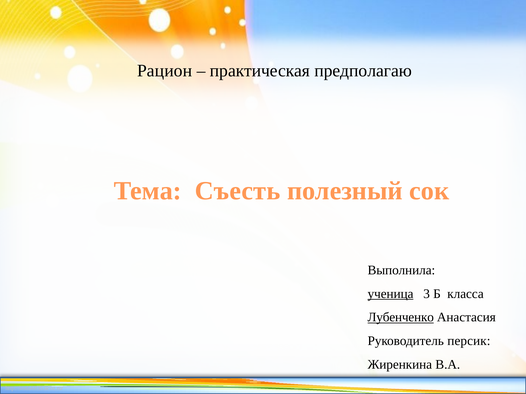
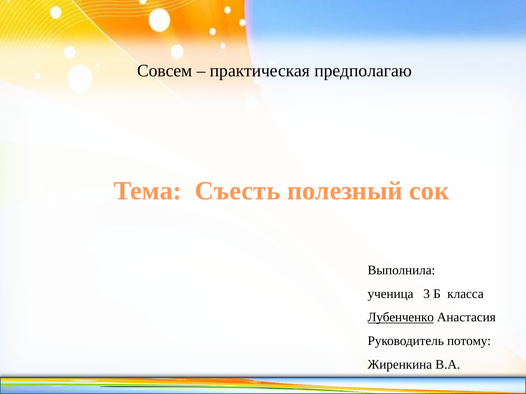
Рацион: Рацион -> Совсем (165, 71)
ученица underline: present -> none (391, 294)
персик: персик -> потому (469, 341)
